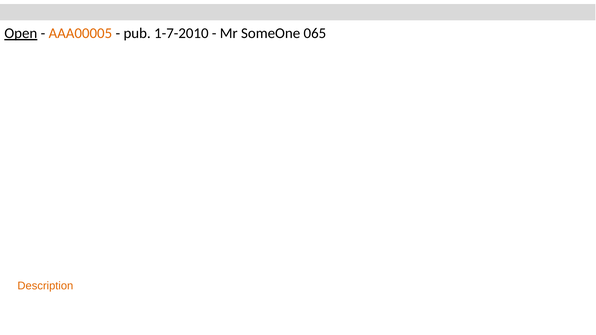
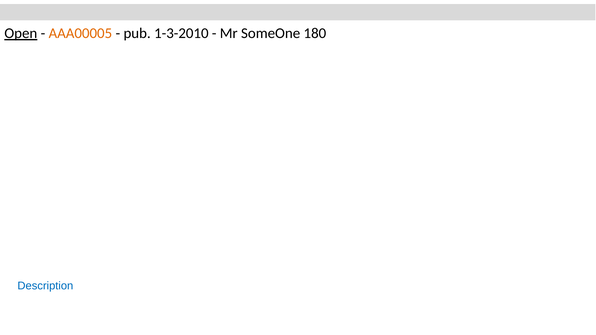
1-7-2010: 1-7-2010 -> 1-3-2010 (181, 33)
065: 065 -> 180 (315, 33)
Description colour: orange -> blue (45, 286)
